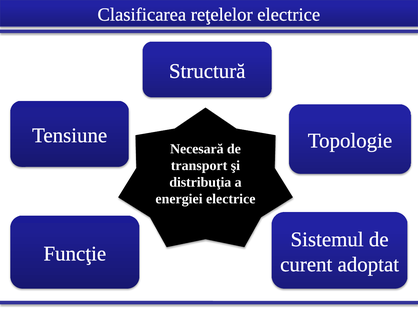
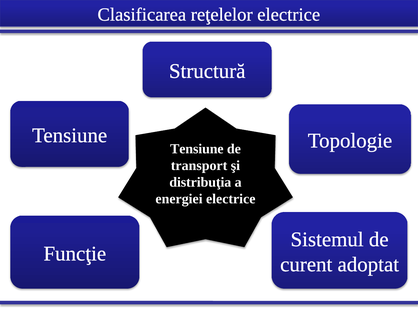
Necesară: Necesară -> Tensiune (197, 149)
